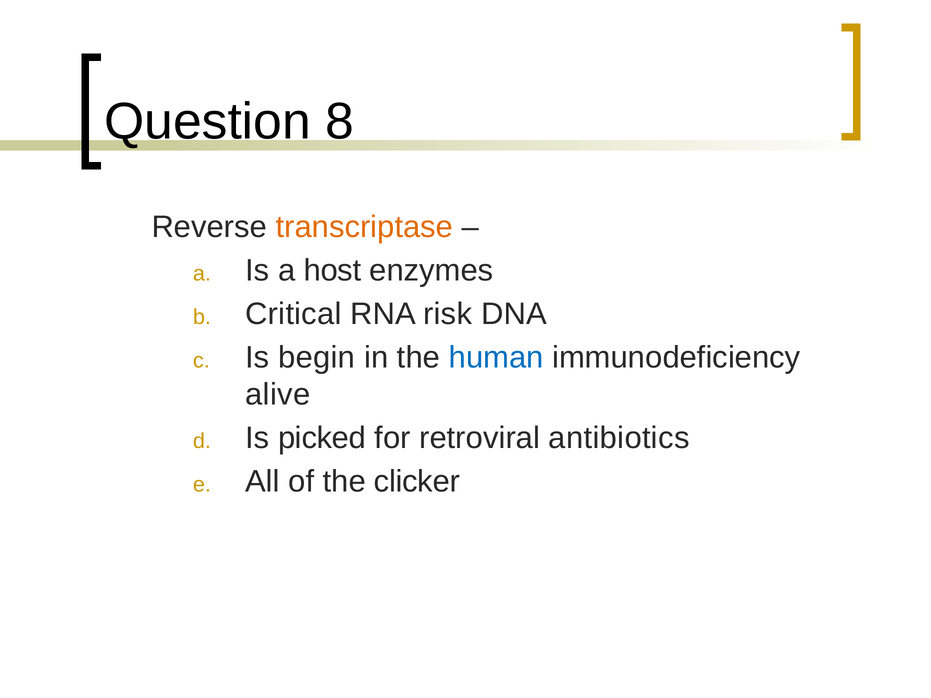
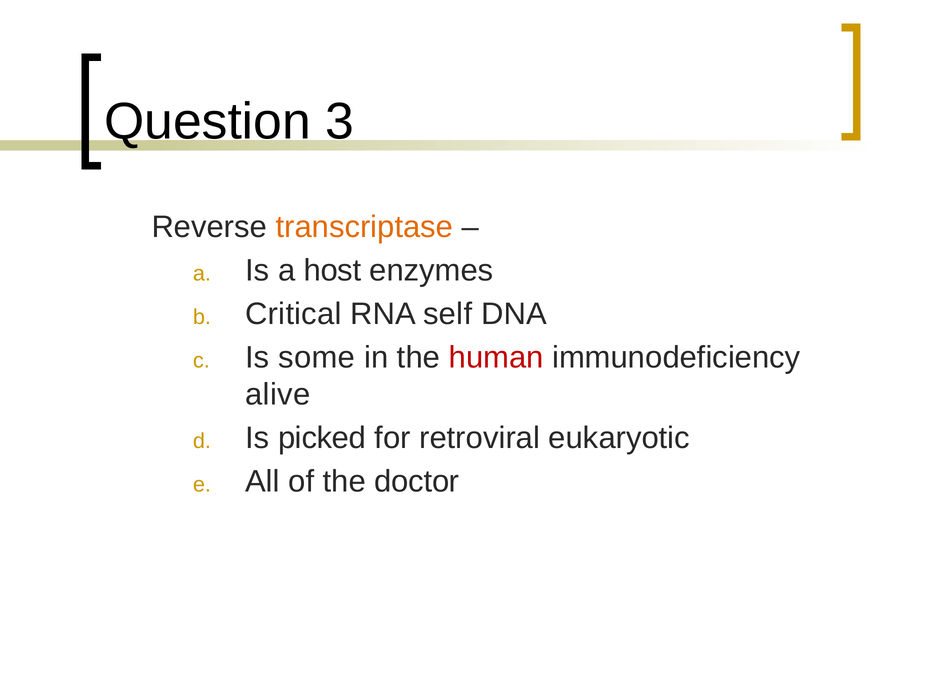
8: 8 -> 3 (340, 122)
risk: risk -> self (448, 314)
begin: begin -> some (317, 357)
human colour: blue -> red (496, 357)
antibiotics: antibiotics -> eukaryotic (619, 438)
clicker: clicker -> doctor (417, 482)
